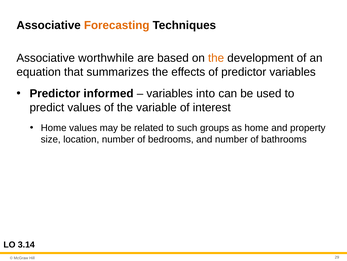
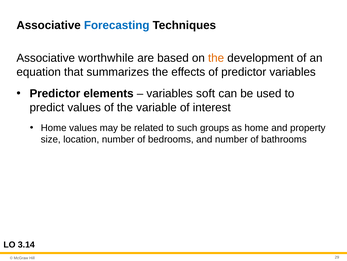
Forecasting colour: orange -> blue (117, 25)
informed: informed -> elements (109, 93)
into: into -> soft (206, 93)
